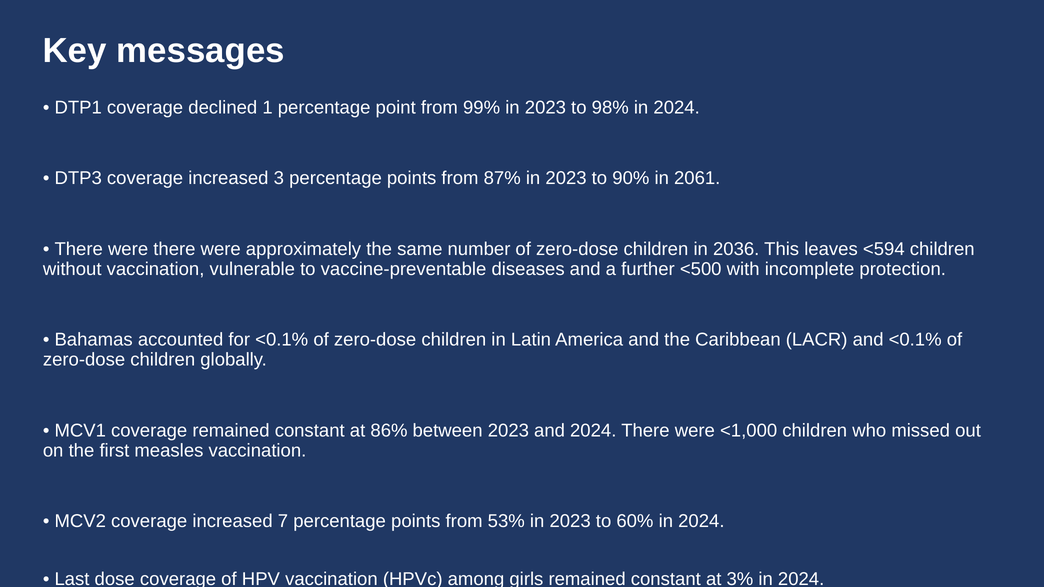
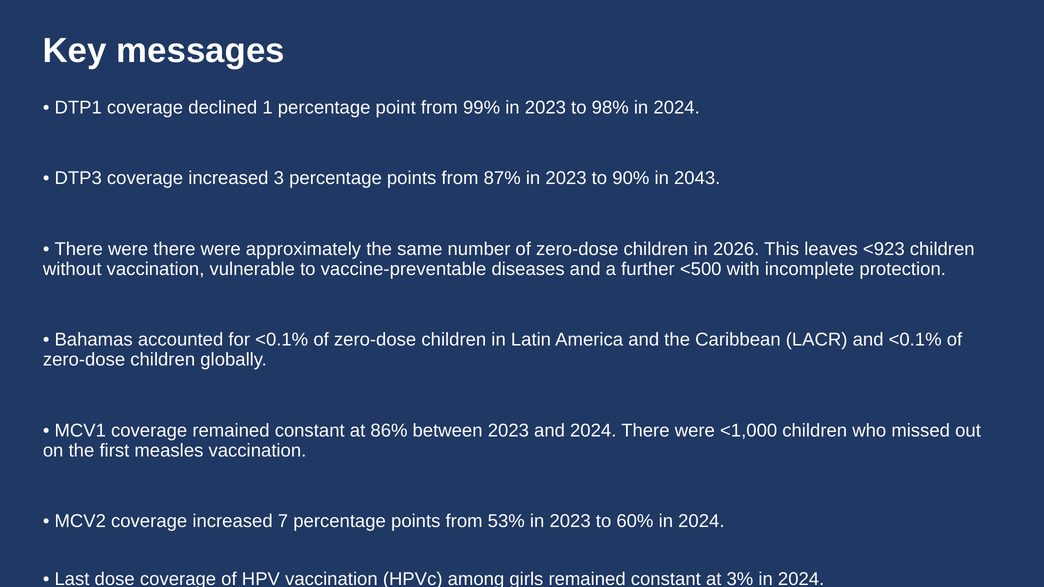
2061: 2061 -> 2043 (697, 178)
2036: 2036 -> 2026 (736, 249)
<594: <594 -> <923 (884, 249)
